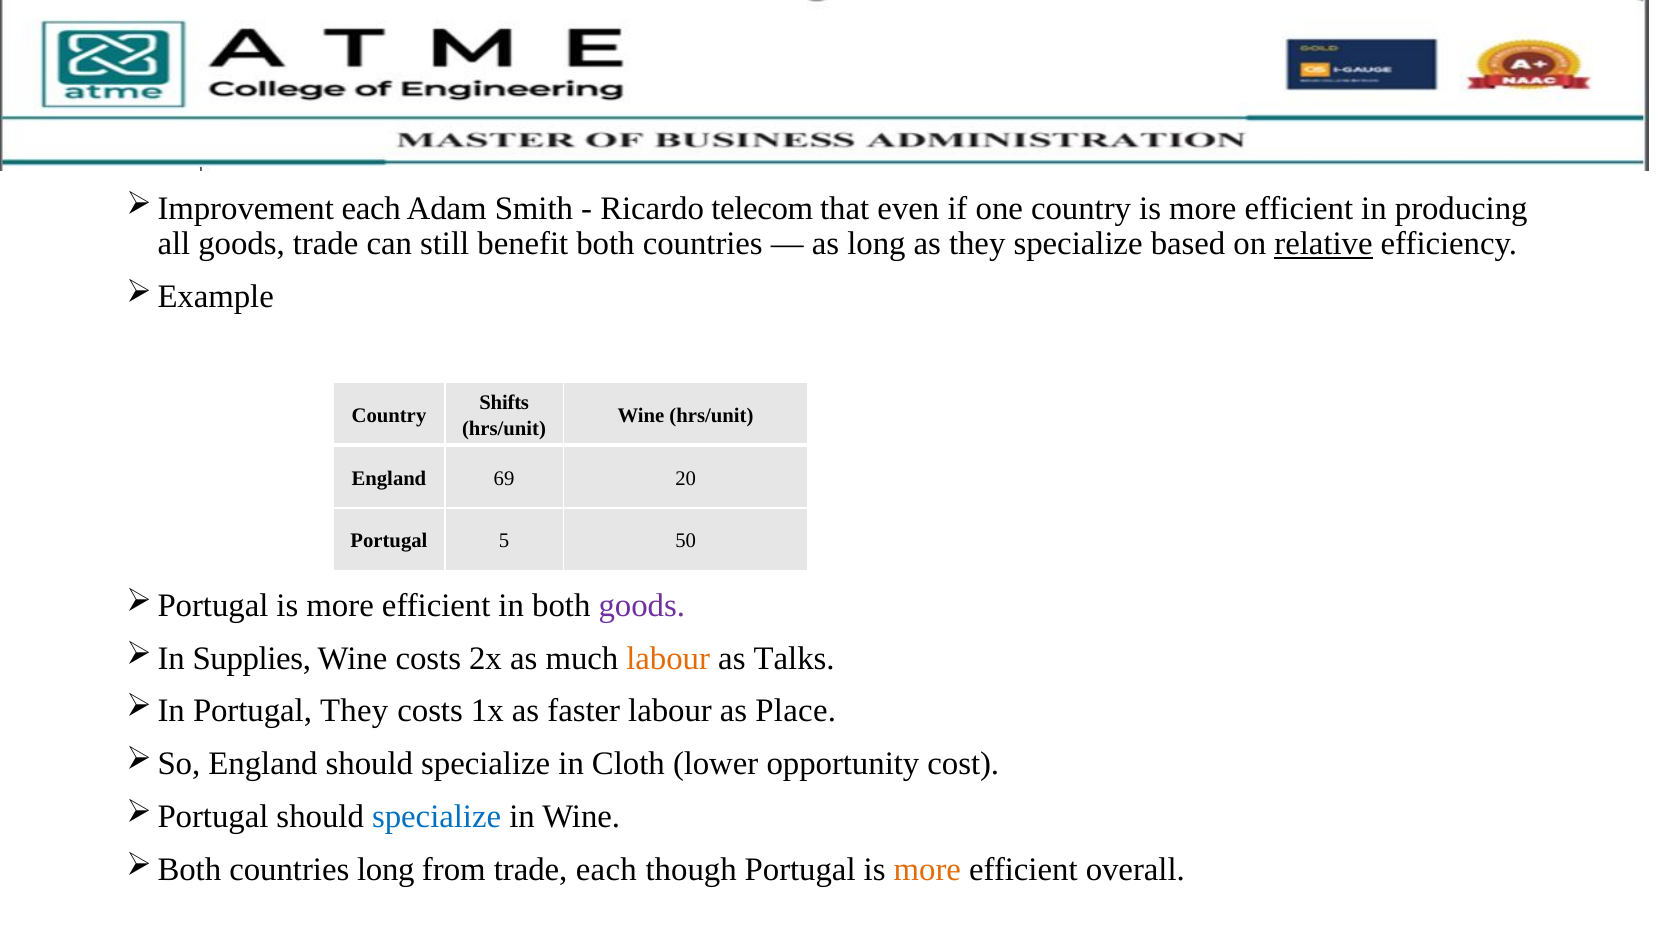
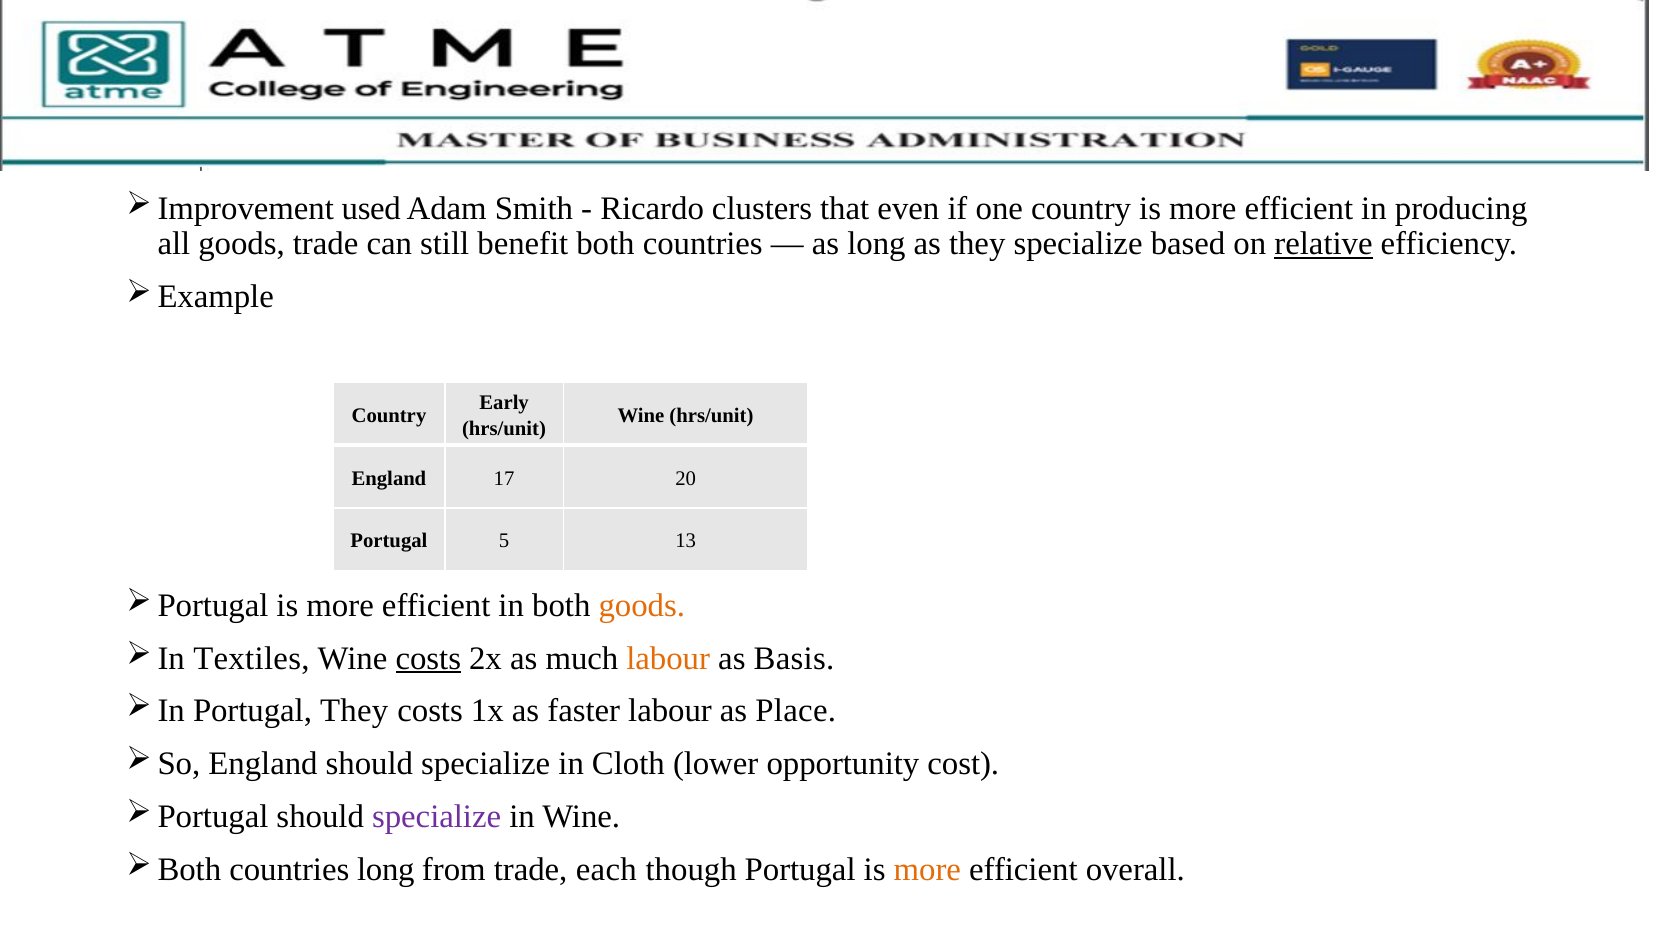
each: each -> used (371, 208)
telecom: telecom -> clusters (762, 208)
Shifts: Shifts -> Early (504, 402)
69: 69 -> 17 (504, 478)
50: 50 -> 13 (686, 541)
goods colour: purple -> orange (642, 606)
Supplies: Supplies -> Textiles (251, 658)
costs underline: none -> present (428, 658)
Talks: Talks -> Basis (794, 658)
specialize colour: blue -> purple (437, 817)
